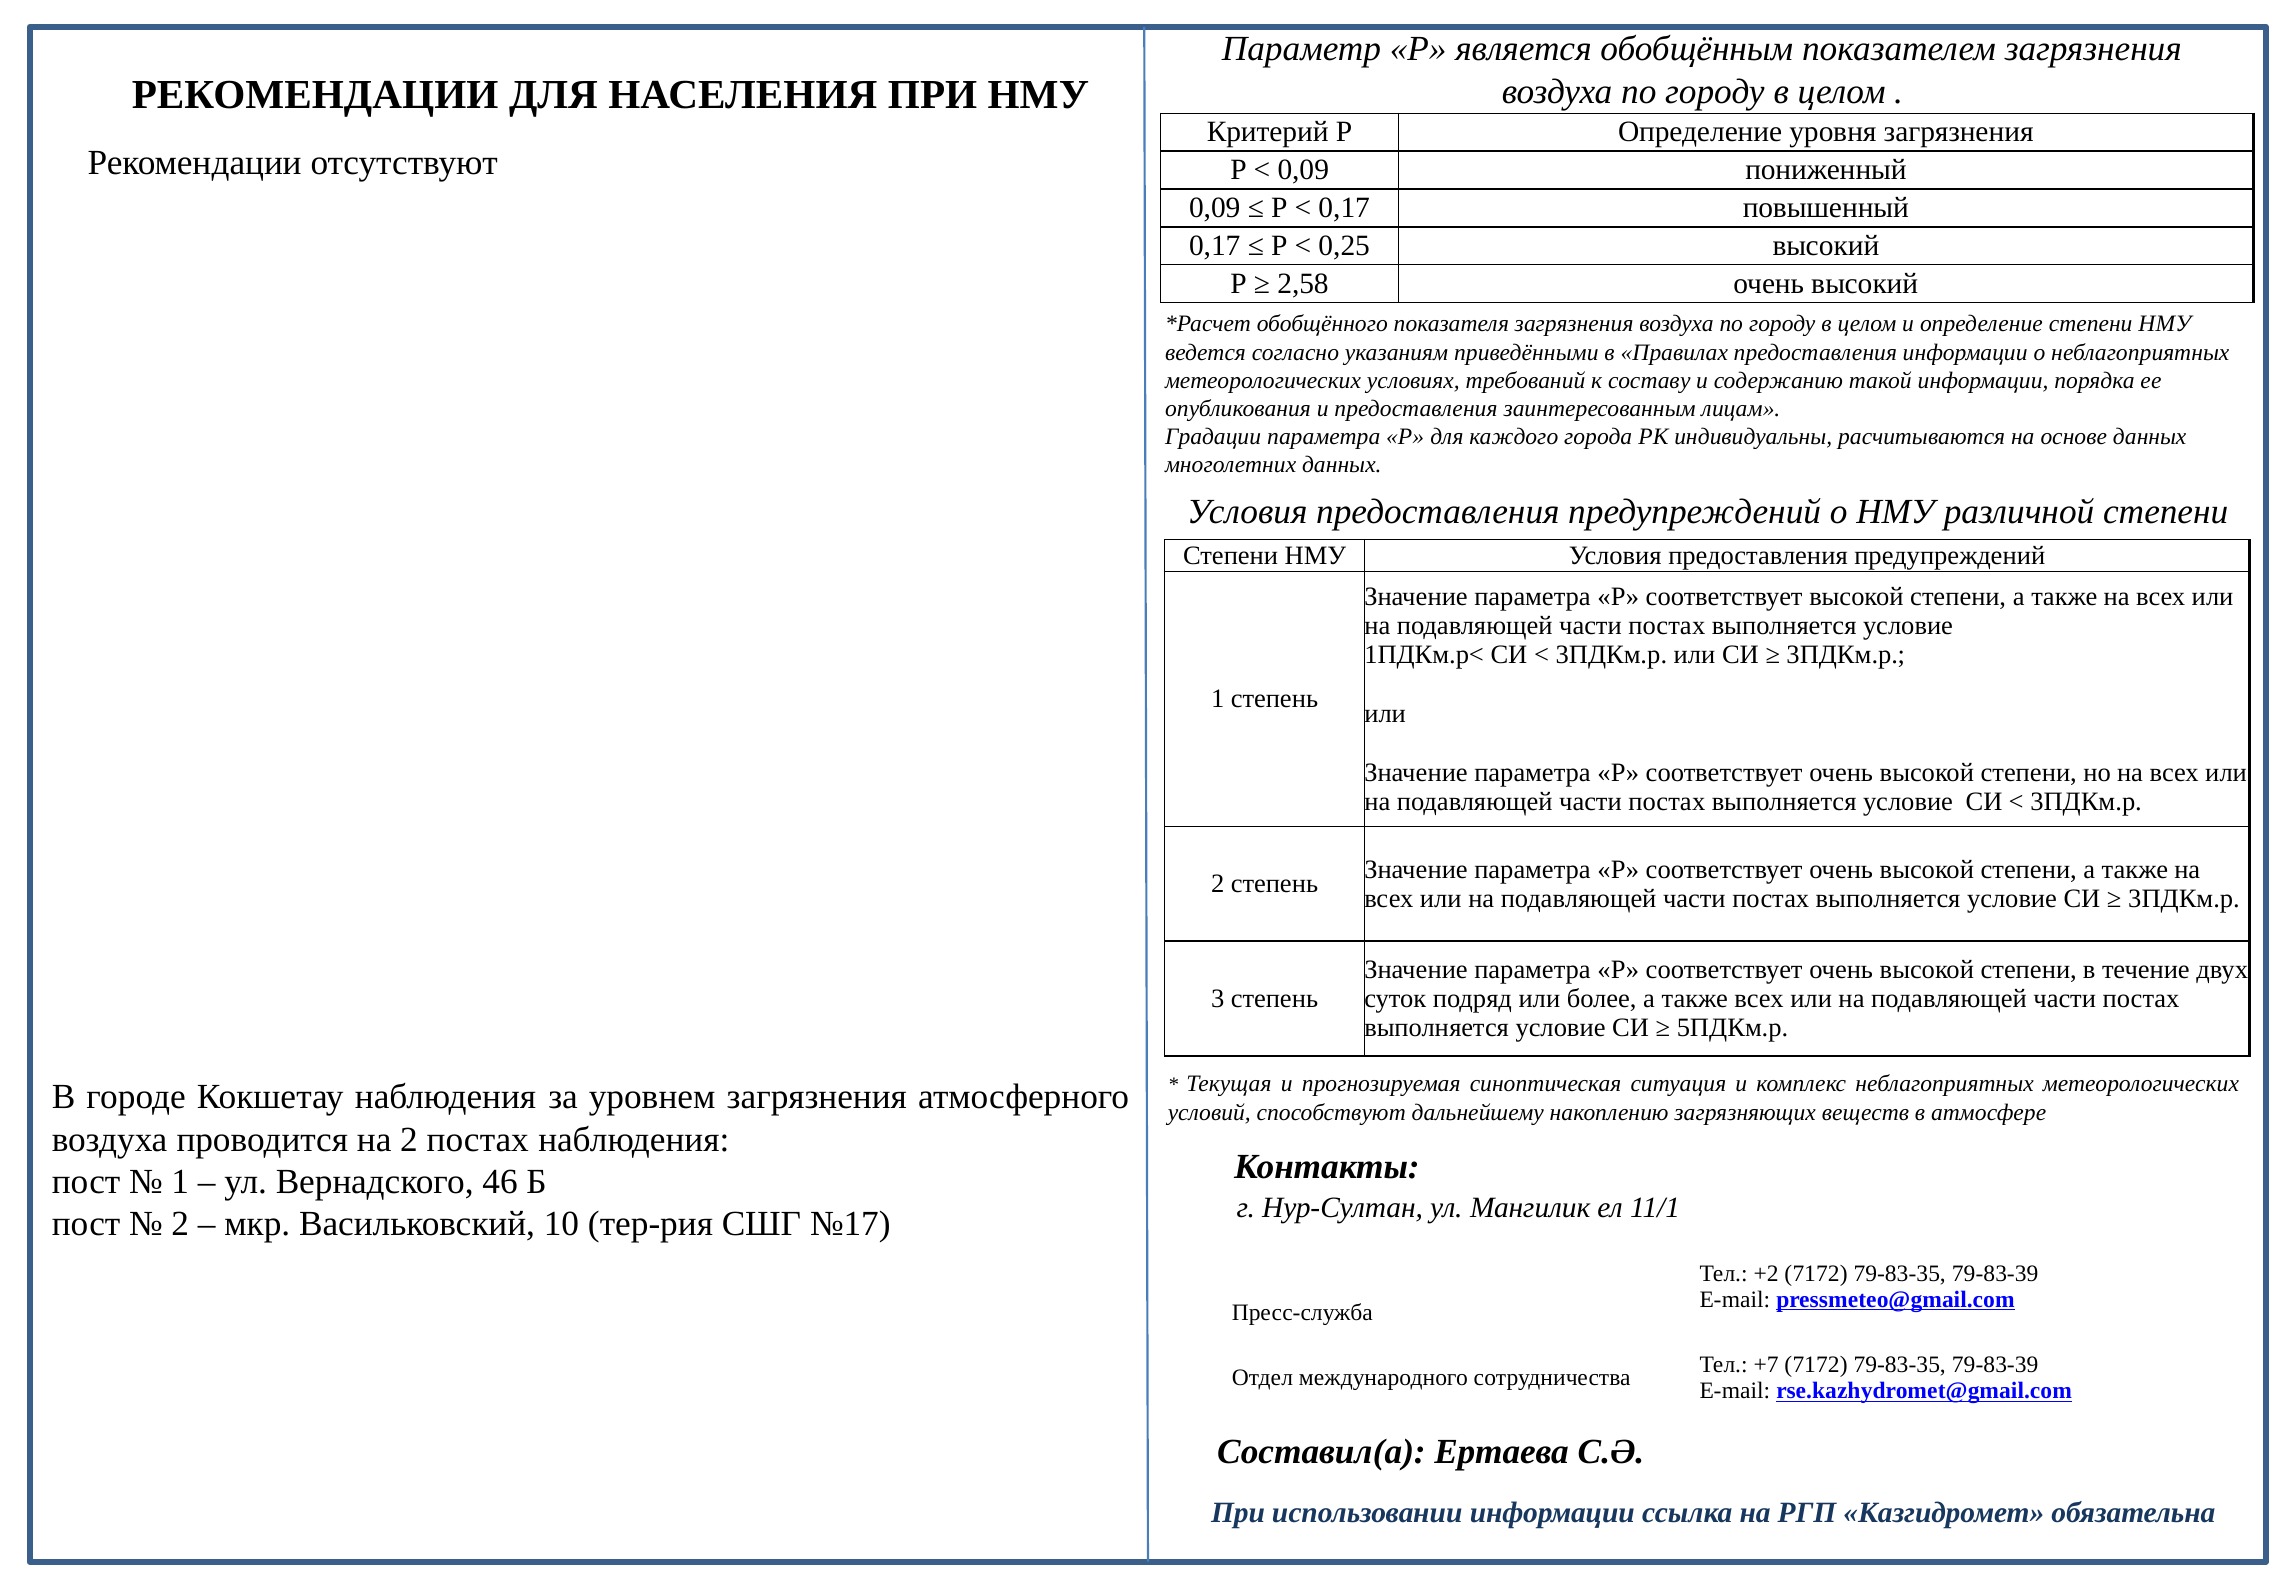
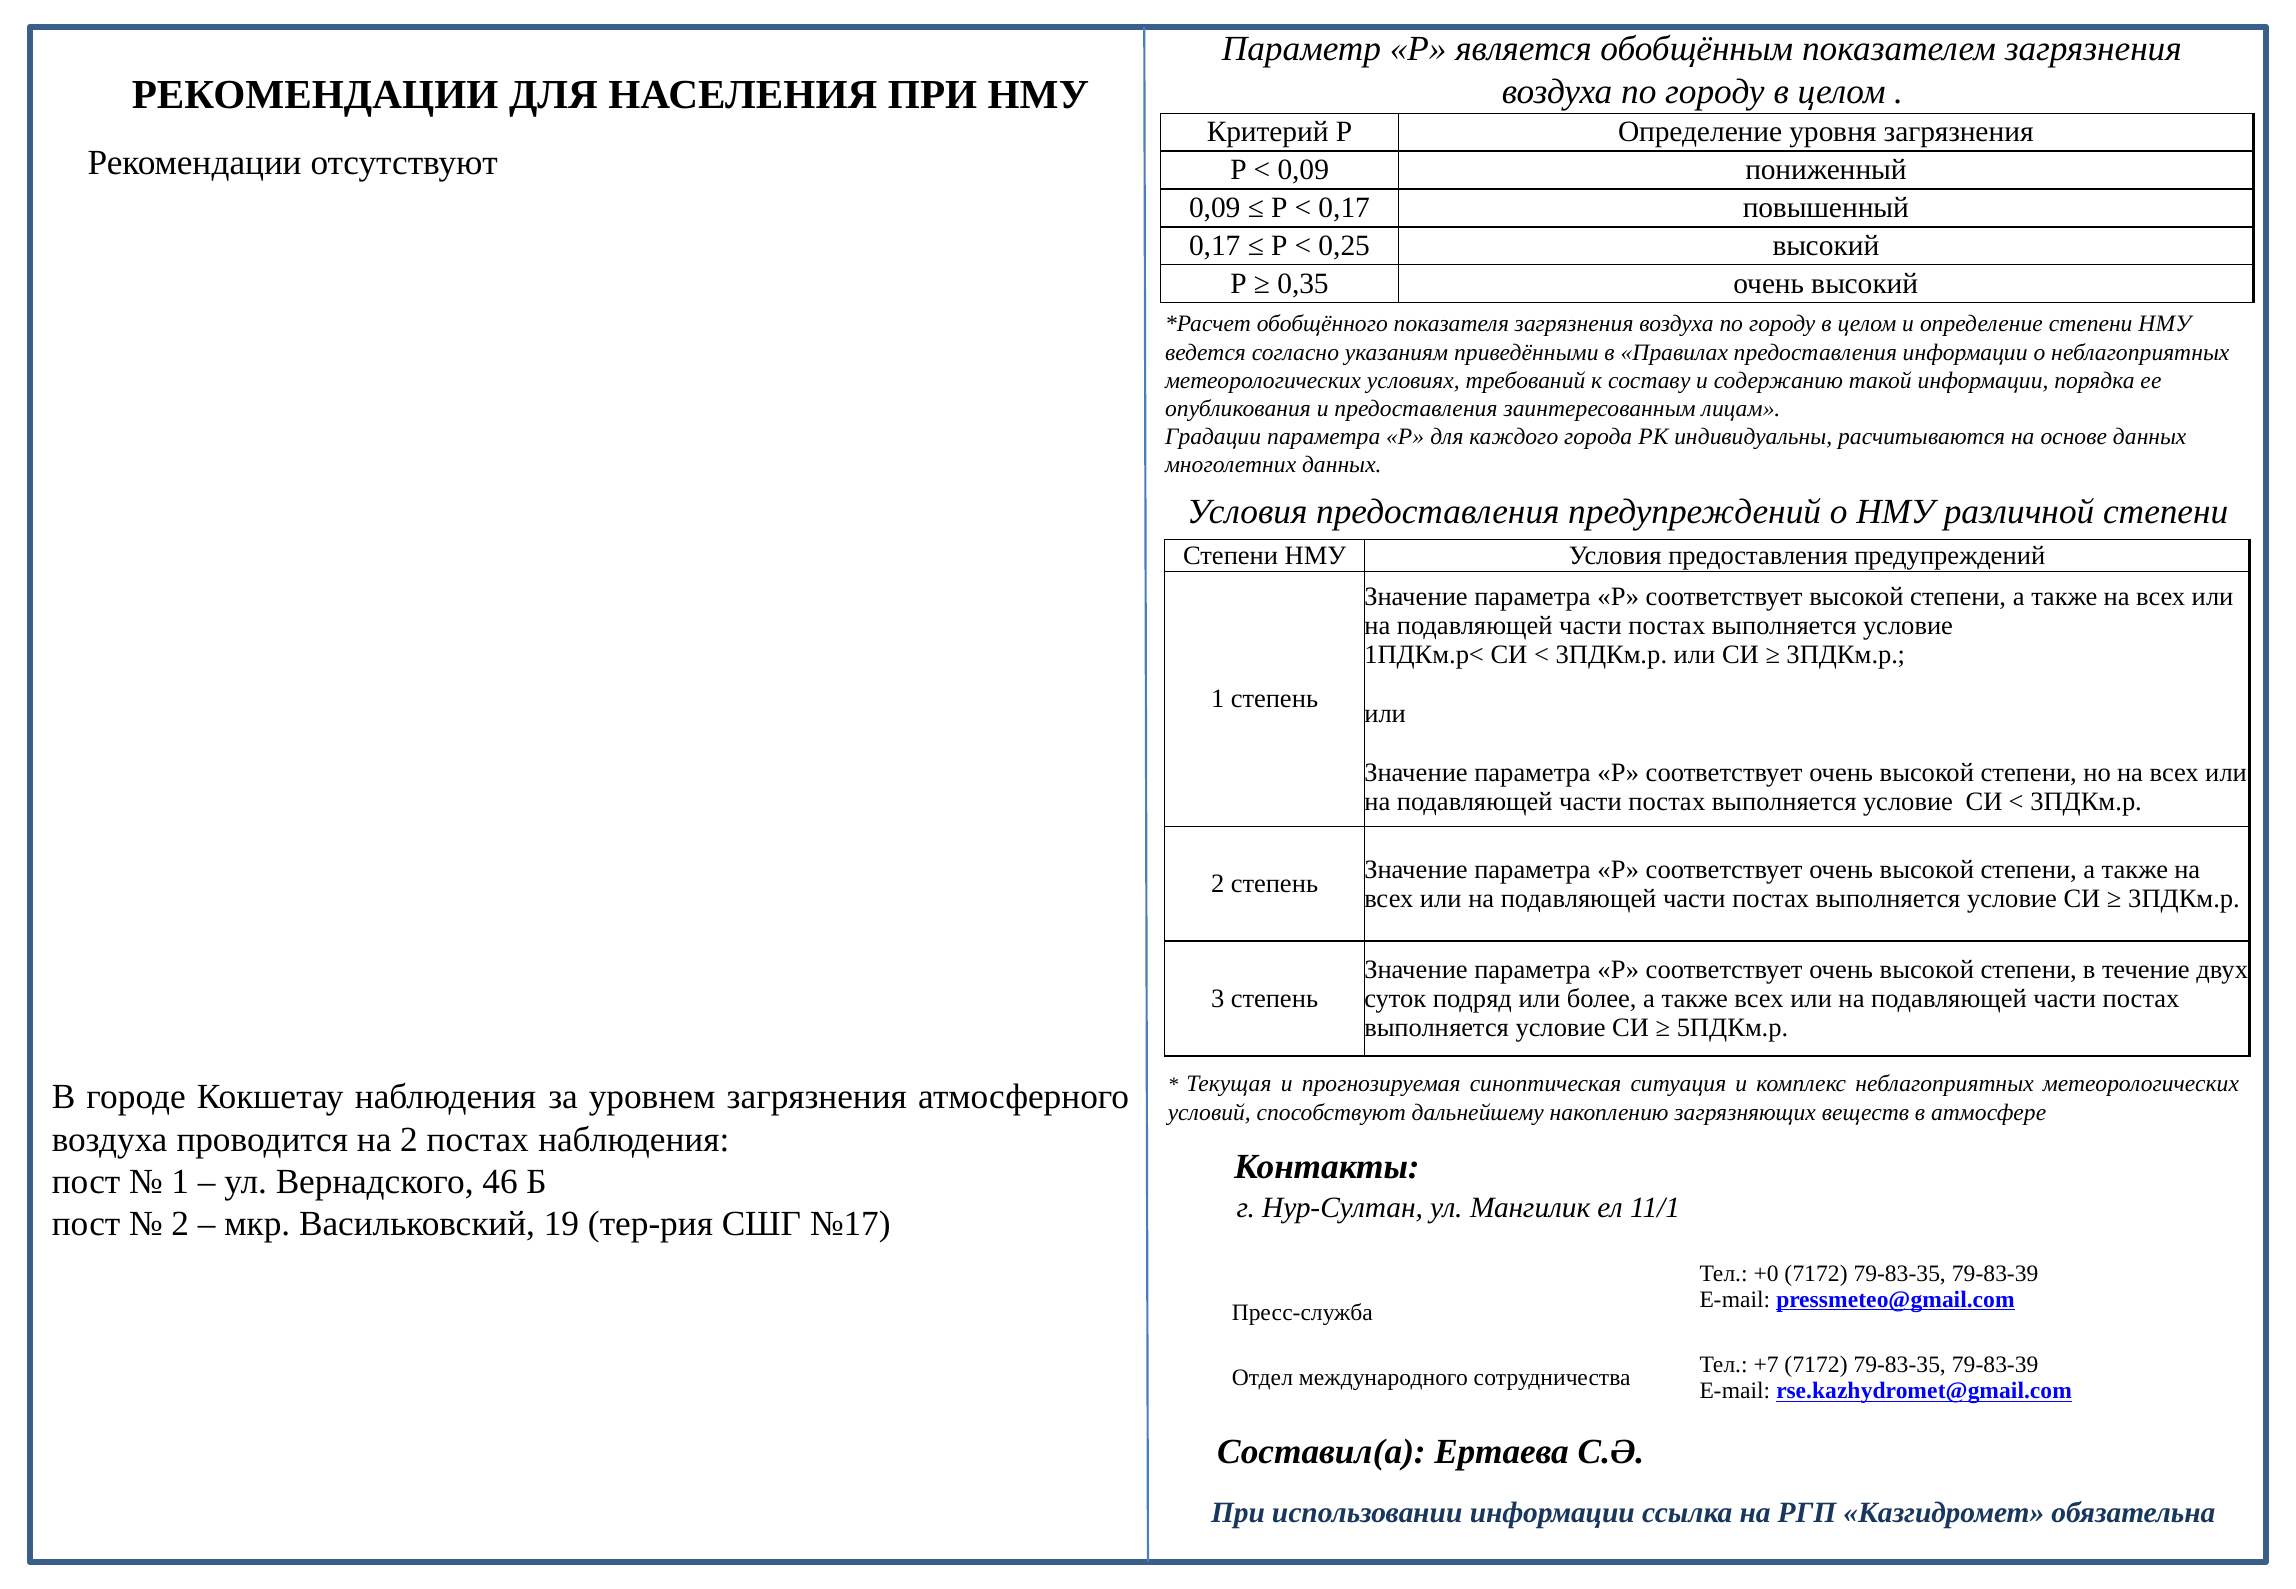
2,58: 2,58 -> 0,35 (1303, 283)
10: 10 -> 19 (561, 1225)
+2: +2 -> +0 (1766, 1274)
